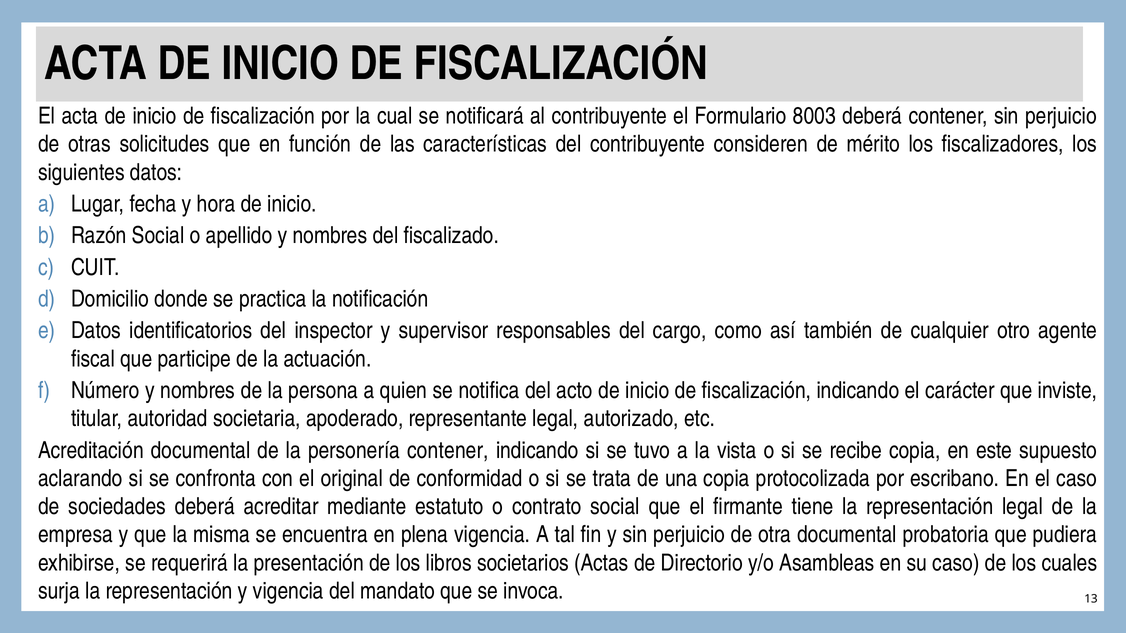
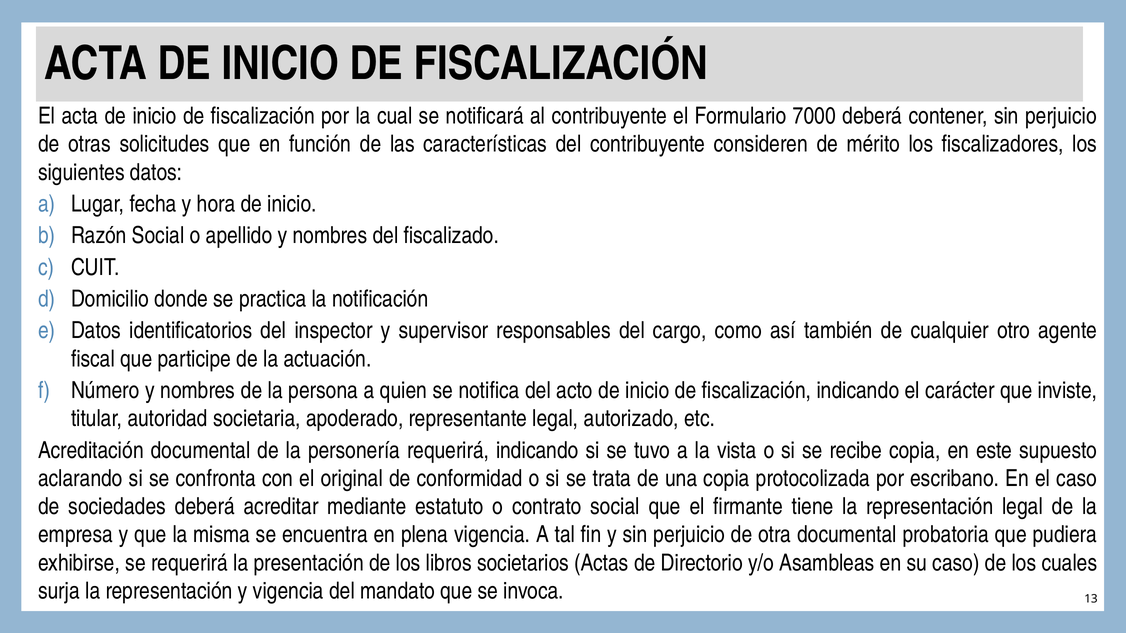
8003: 8003 -> 7000 (814, 116)
personería contener: contener -> requerirá (448, 451)
